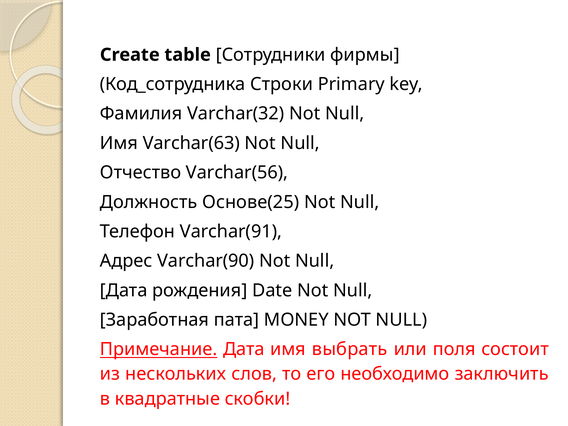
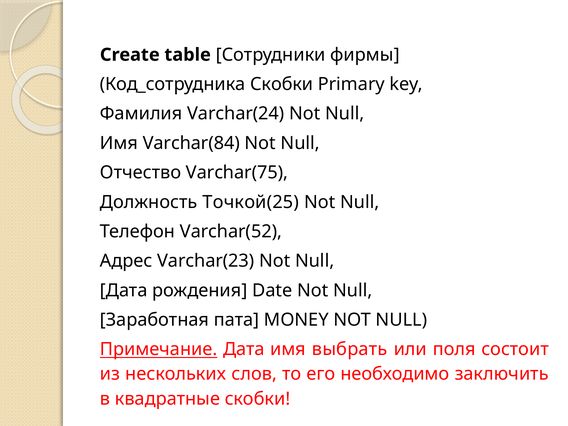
Код_сотрудника Строки: Строки -> Скобки (282, 84)
Varchar(32: Varchar(32 -> Varchar(24 (236, 114)
Varchar(63: Varchar(63 -> Varchar(84 (191, 143)
Varchar(56: Varchar(56 -> Varchar(75 (237, 173)
Основе(25: Основе(25 -> Точкой(25 (251, 202)
Varchar(91: Varchar(91 -> Varchar(52 (231, 231)
Varchar(90: Varchar(90 -> Varchar(23 (206, 261)
